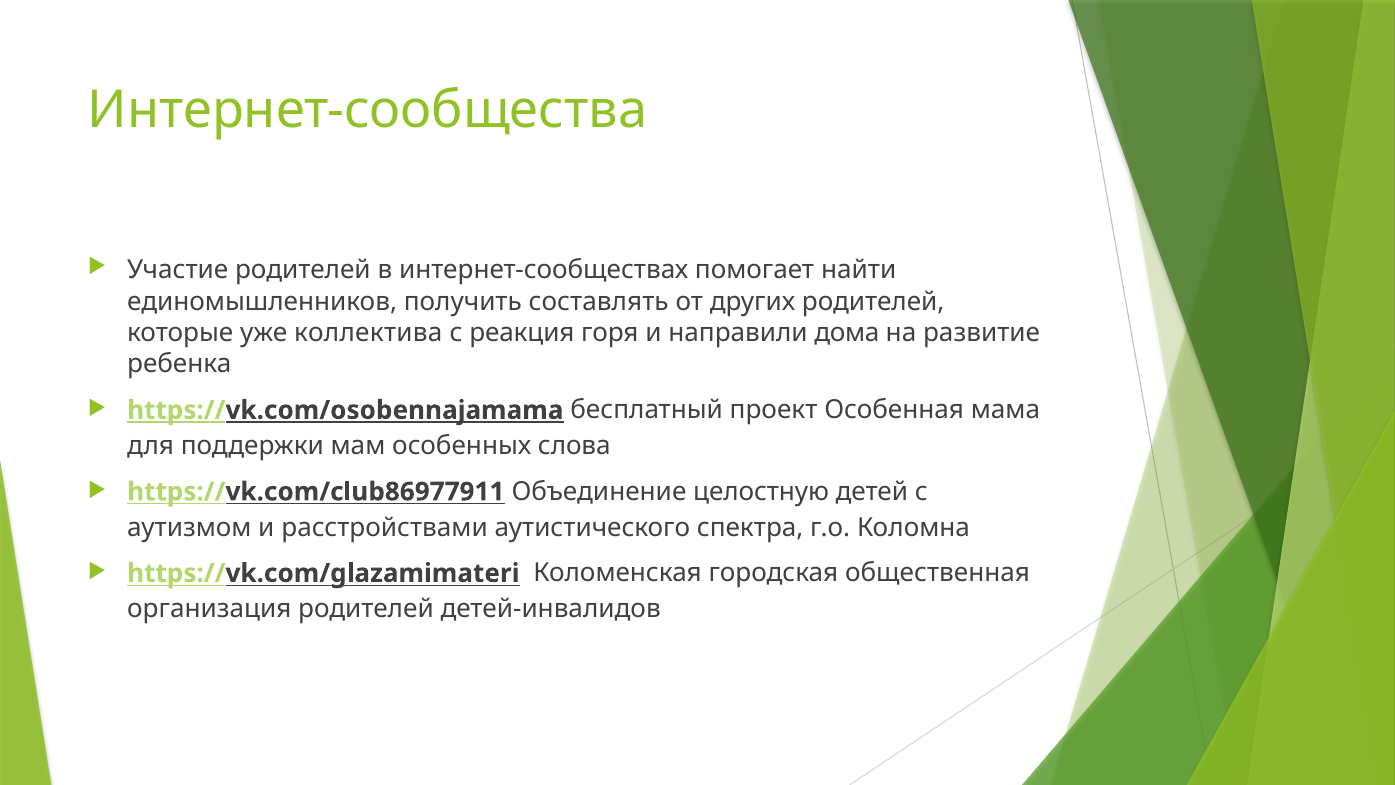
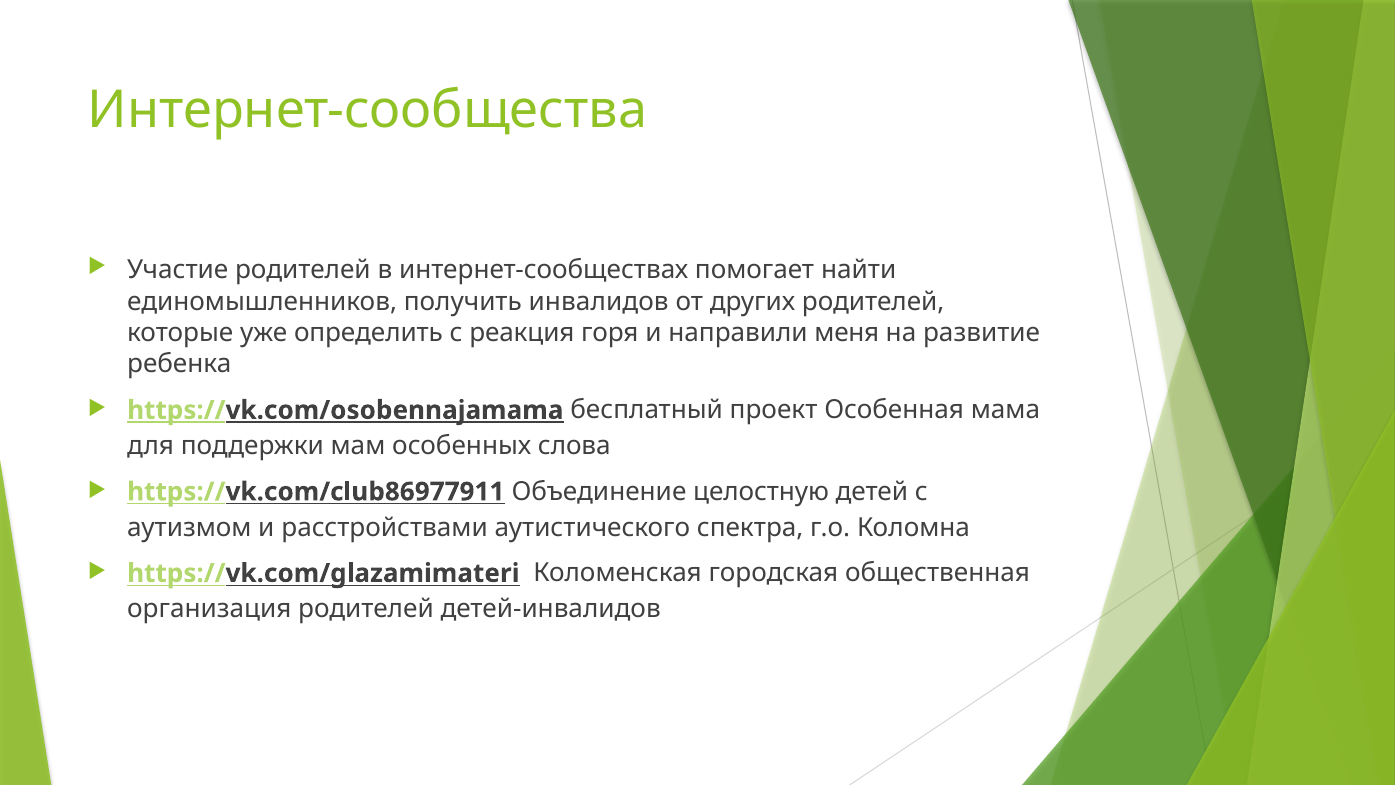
составлять: составлять -> инвалидов (599, 301)
коллектива: коллектива -> определить (368, 333)
дома: дома -> меня (847, 333)
